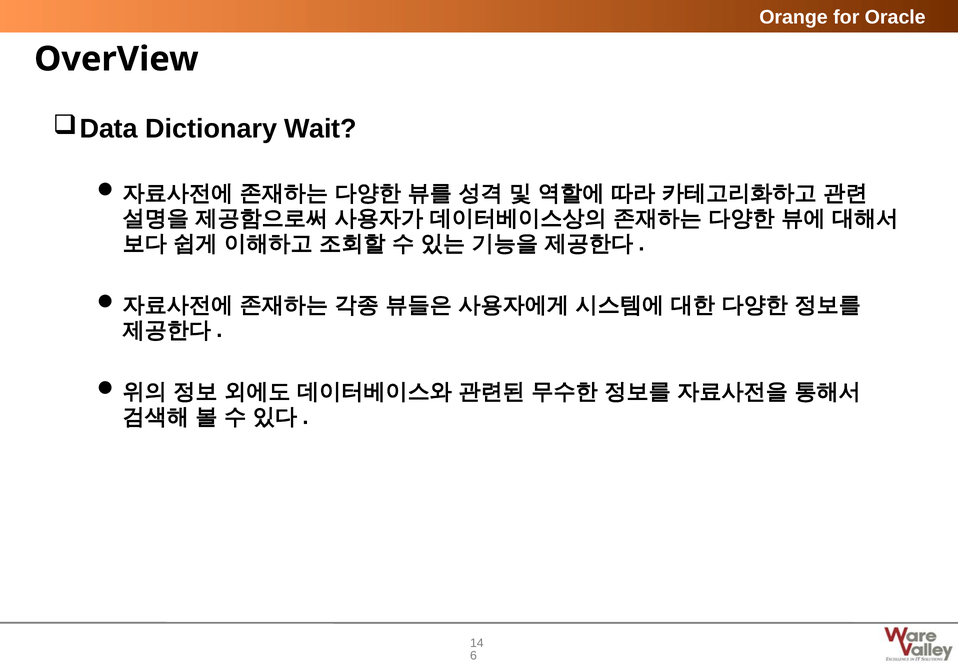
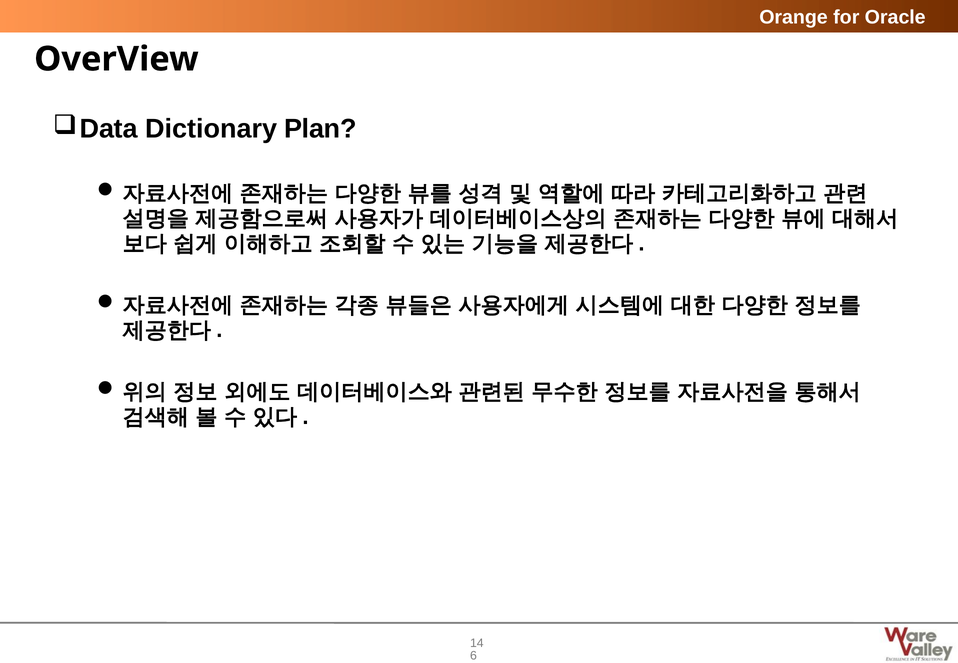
Wait: Wait -> Plan (320, 129)
